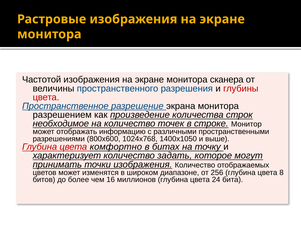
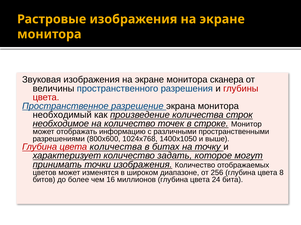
Частотой: Частотой -> Звуковая (42, 80)
разрешением: разрешением -> необходимый (62, 115)
цвета комфортно: комфортно -> количества (116, 147)
